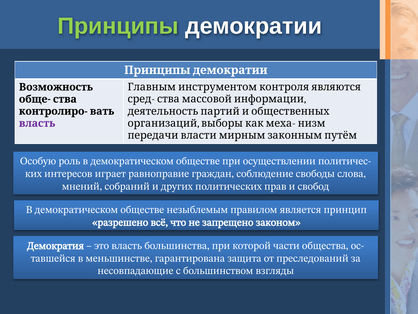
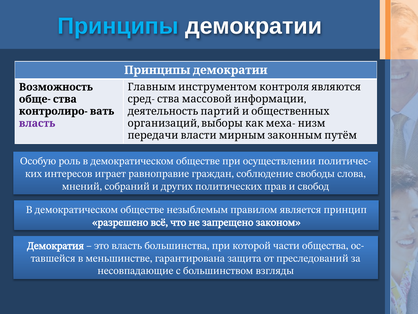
Принципы colour: light green -> light blue (118, 26)
